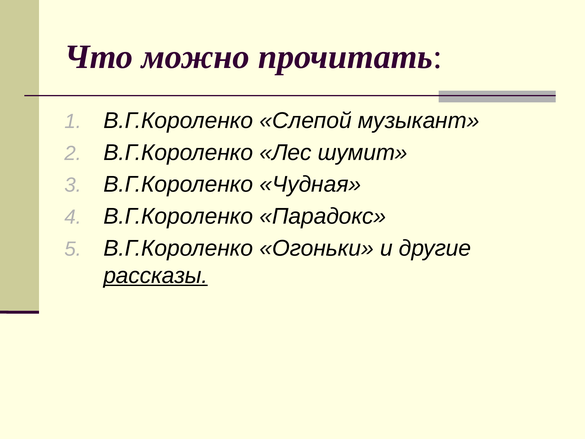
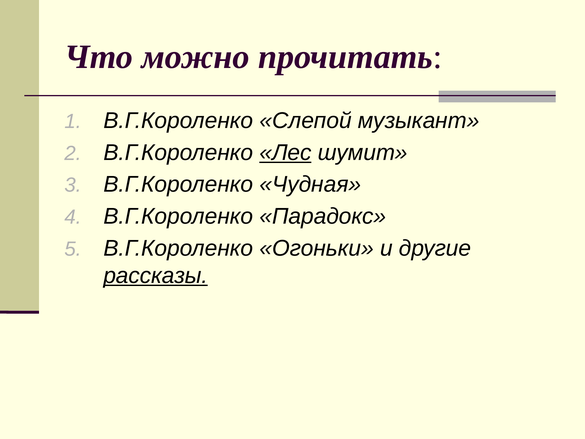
Лес underline: none -> present (286, 152)
